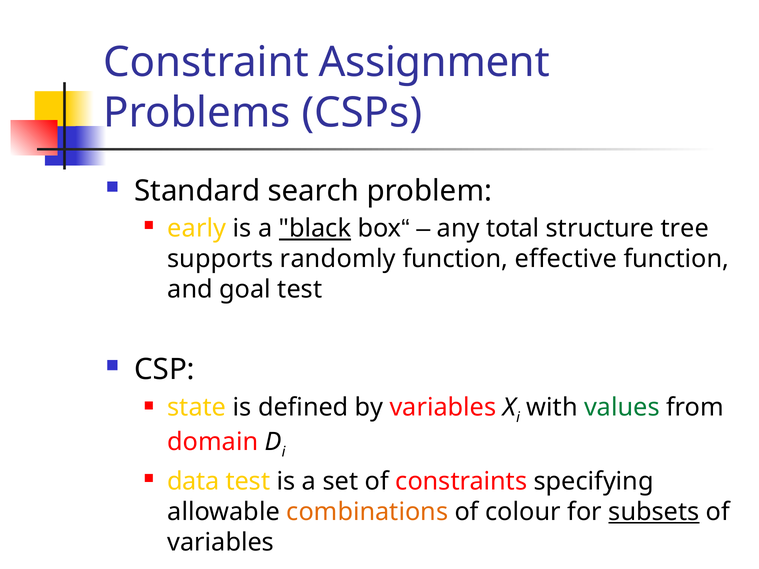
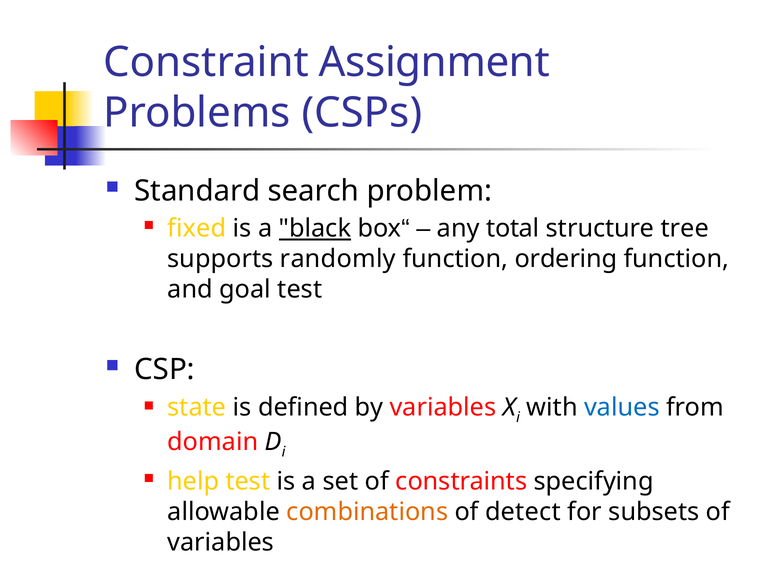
early: early -> fixed (197, 229)
effective: effective -> ordering (566, 259)
values colour: green -> blue (622, 408)
data: data -> help (193, 482)
colour: colour -> detect (523, 512)
subsets underline: present -> none (654, 512)
